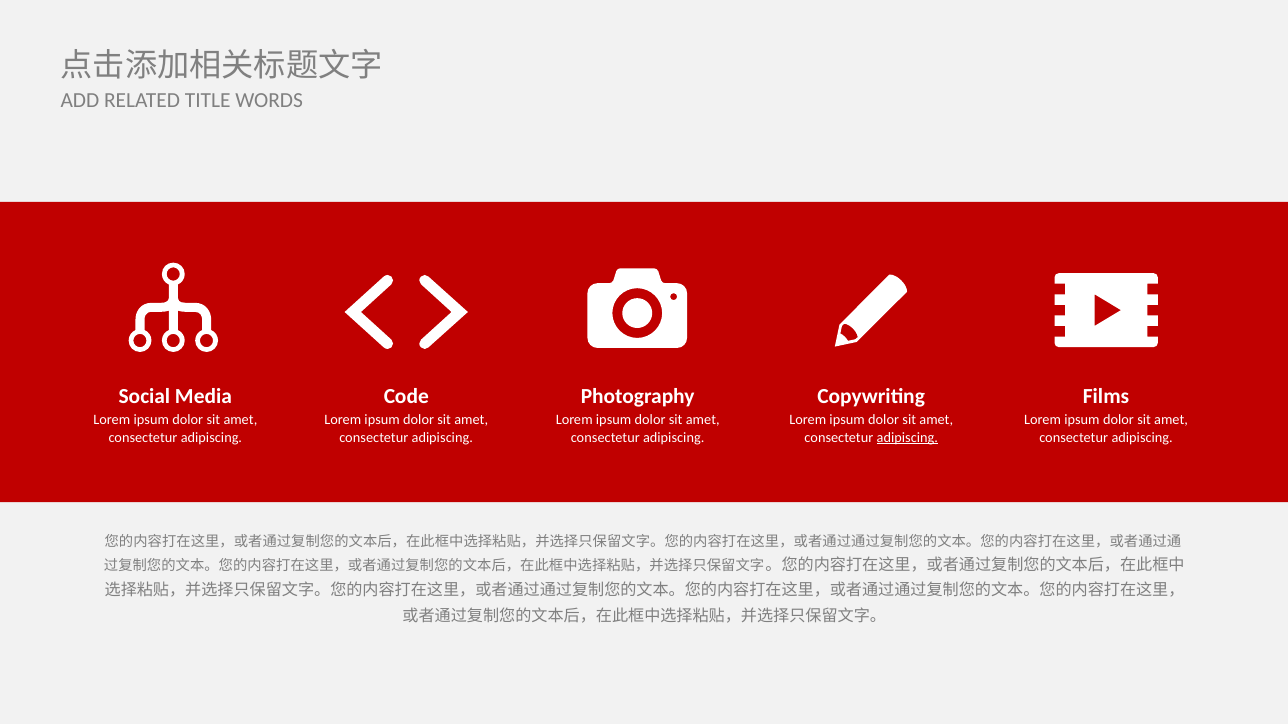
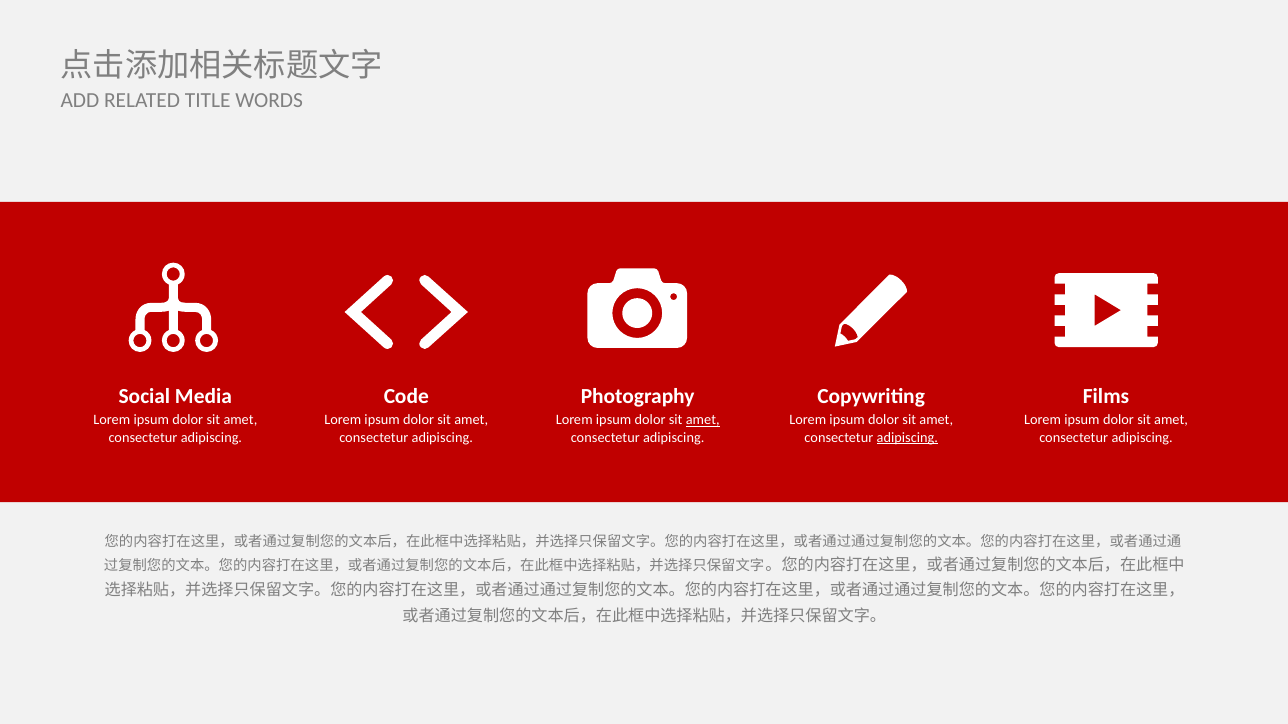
amet underline: none -> present (703, 421)
